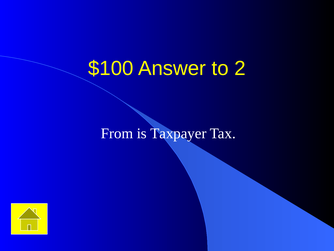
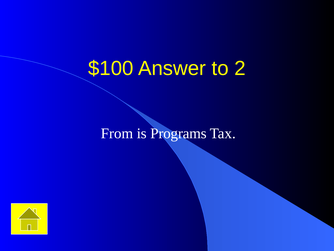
Taxpayer: Taxpayer -> Programs (178, 133)
